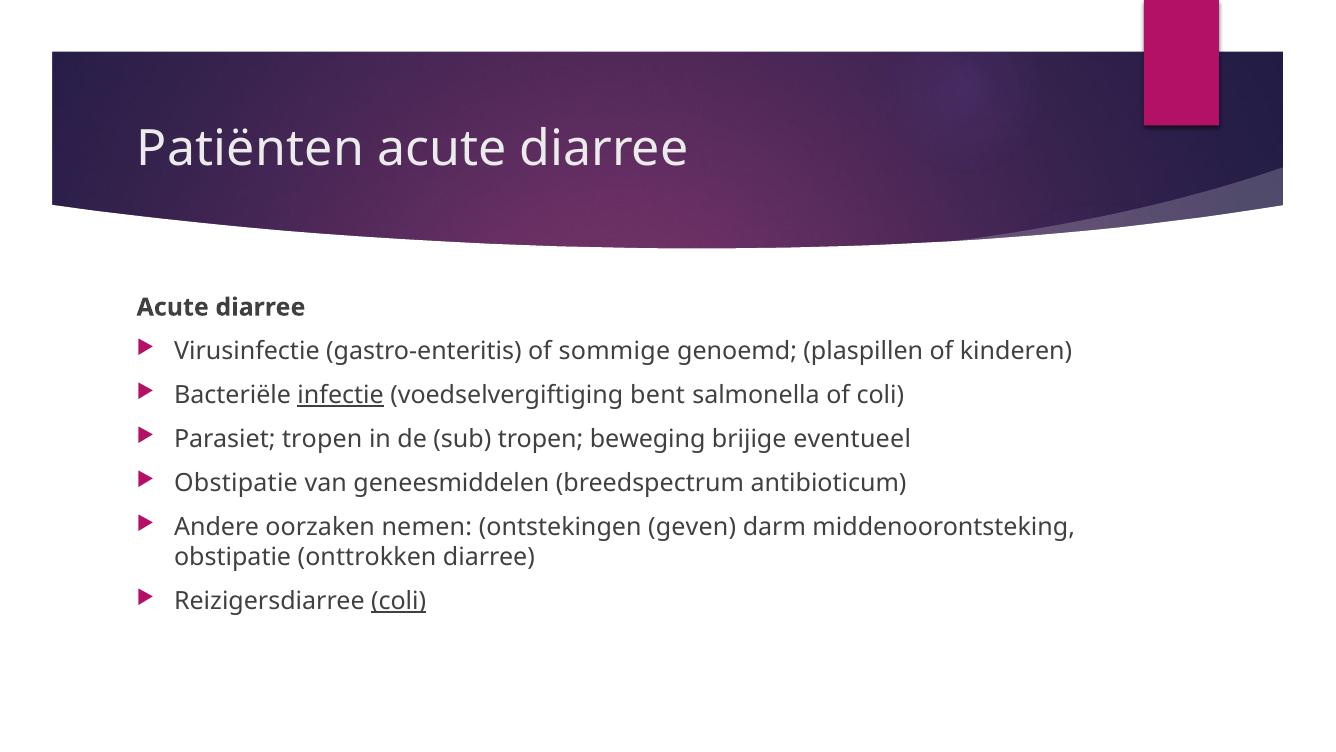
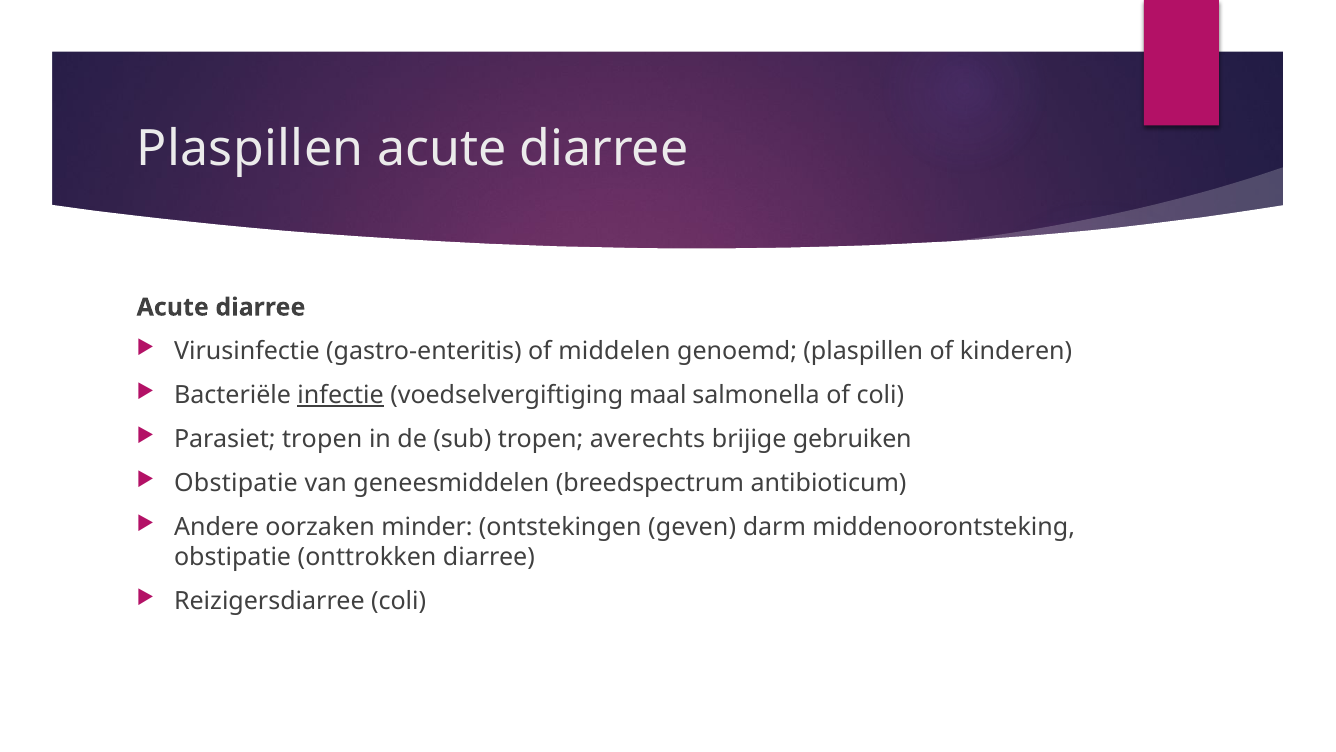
Patiënten: Patiënten -> Plaspillen (250, 149)
sommige: sommige -> middelen (614, 351)
bent: bent -> maal (658, 395)
beweging: beweging -> averechts (648, 439)
eventueel: eventueel -> gebruiken (852, 439)
nemen: nemen -> minder (427, 527)
coli underline: present -> none (399, 601)
